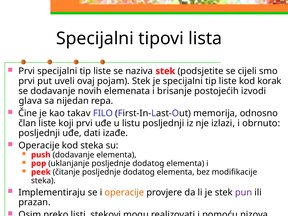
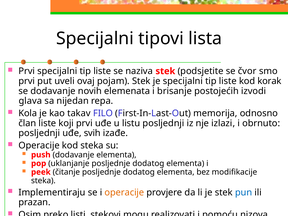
cijeli: cijeli -> čvor (247, 71)
Čine: Čine -> Kola (28, 113)
dati: dati -> svih (92, 133)
pun colour: purple -> blue (244, 192)
